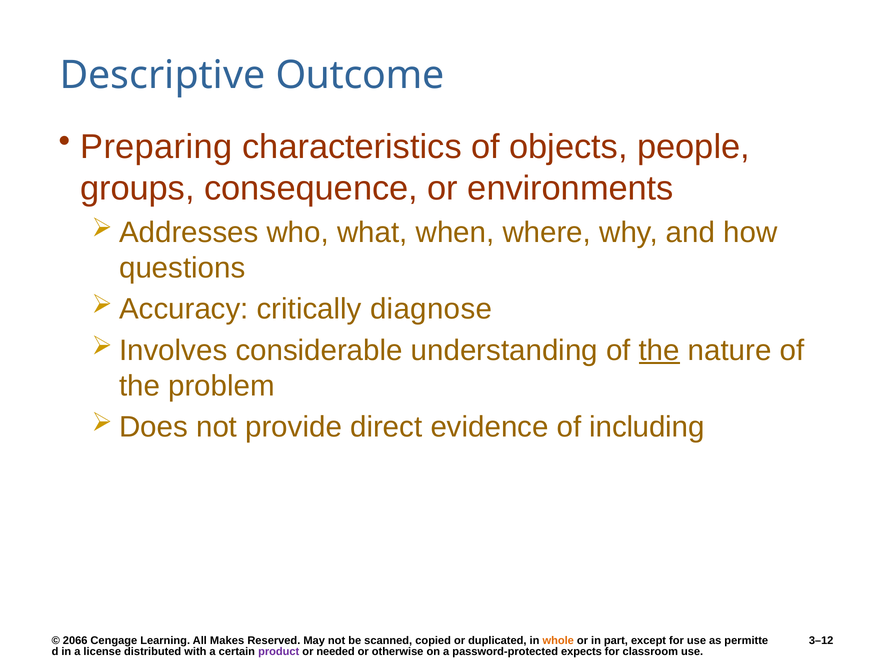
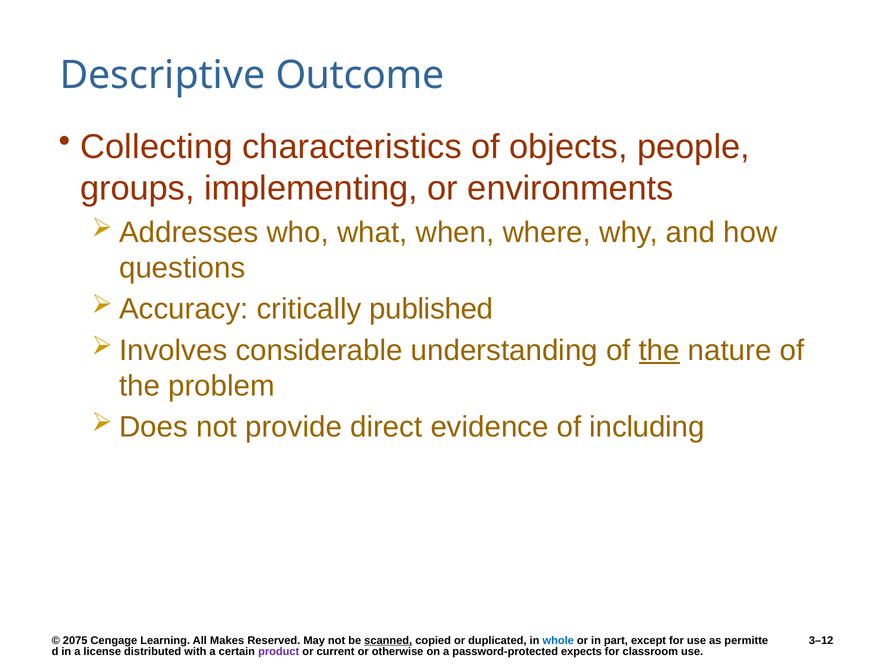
Preparing: Preparing -> Collecting (156, 147)
consequence: consequence -> implementing (311, 188)
diagnose: diagnose -> published (431, 309)
2066: 2066 -> 2075 (75, 640)
scanned underline: none -> present (388, 640)
whole colour: orange -> blue (558, 640)
needed: needed -> current (336, 651)
